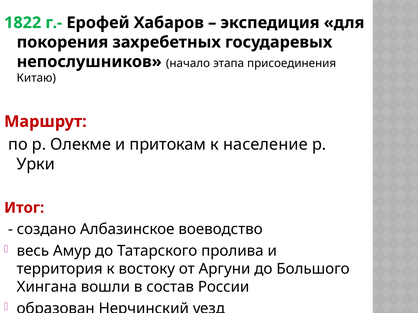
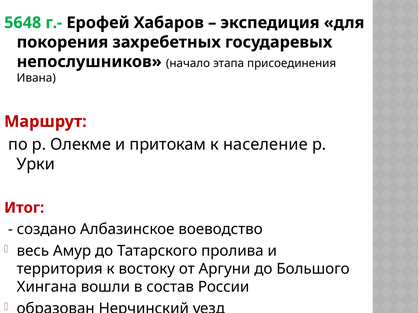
1822: 1822 -> 5648 (23, 23)
Китаю: Китаю -> Ивана (36, 78)
